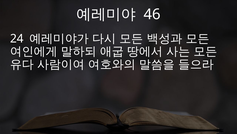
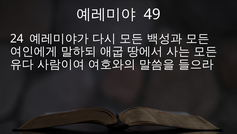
46: 46 -> 49 (152, 14)
